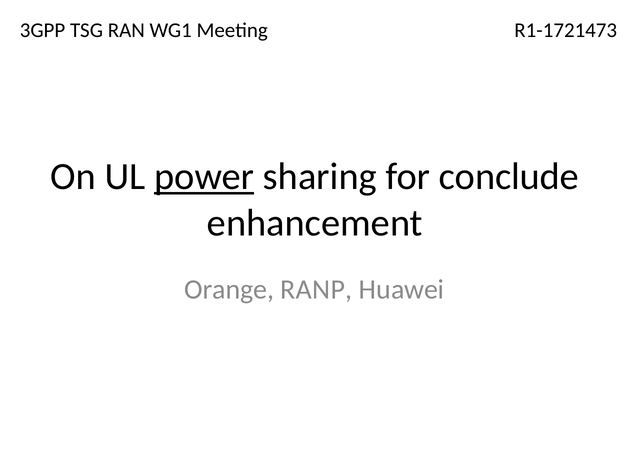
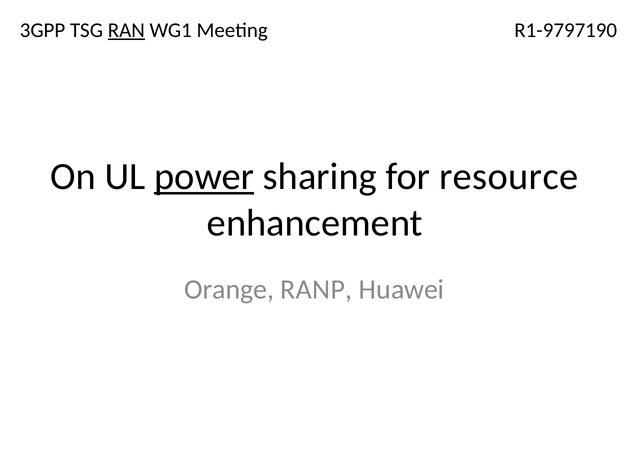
RAN underline: none -> present (126, 30)
R1-1721473: R1-1721473 -> R1-9797190 (566, 30)
conclude: conclude -> resource (509, 177)
